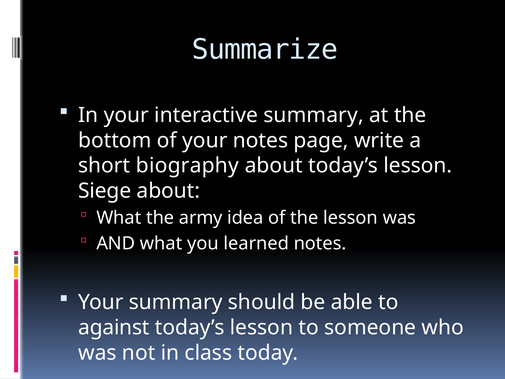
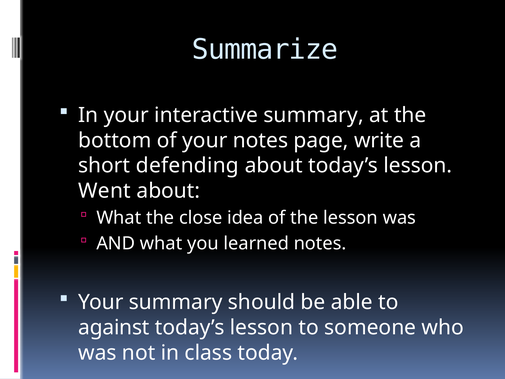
biography: biography -> defending (187, 166)
Siege: Siege -> Went (105, 191)
army: army -> close (201, 218)
